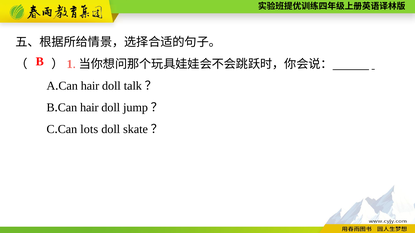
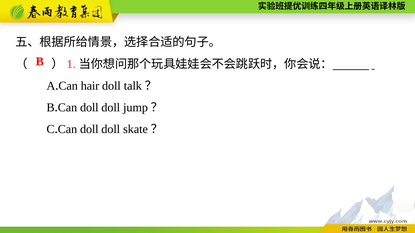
hair: hair -> doll (89, 108)
lots: lots -> doll (89, 130)
